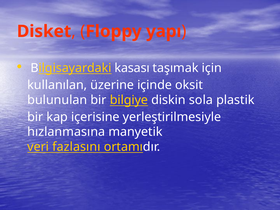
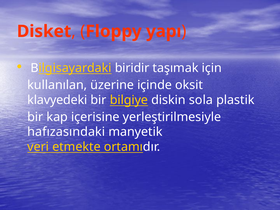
kasası: kasası -> biridir (132, 68)
bulunulan: bulunulan -> klavyedeki (57, 100)
hızlanmasına: hızlanmasına -> hafızasındaki (66, 132)
fazlasını: fazlasını -> etmekte (76, 147)
